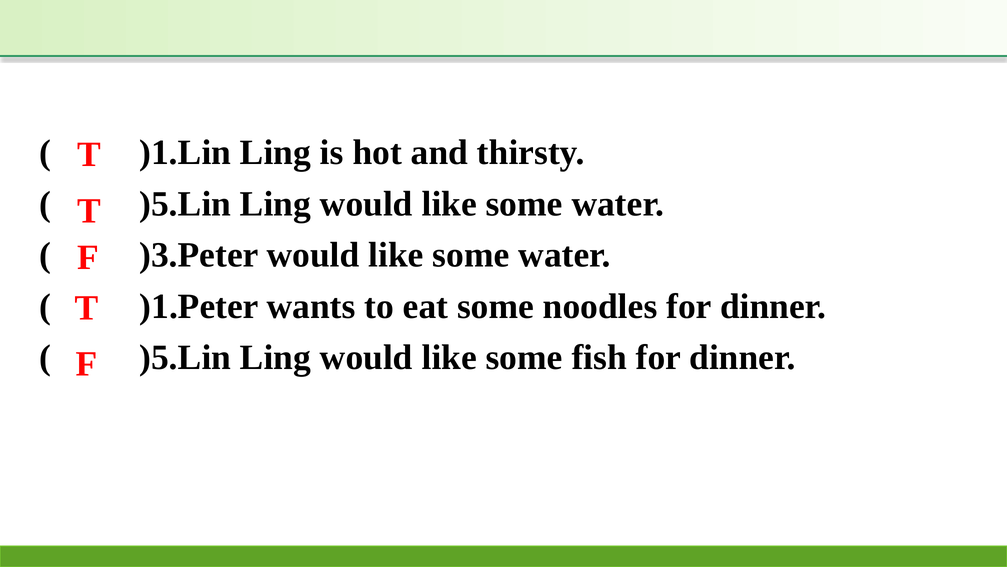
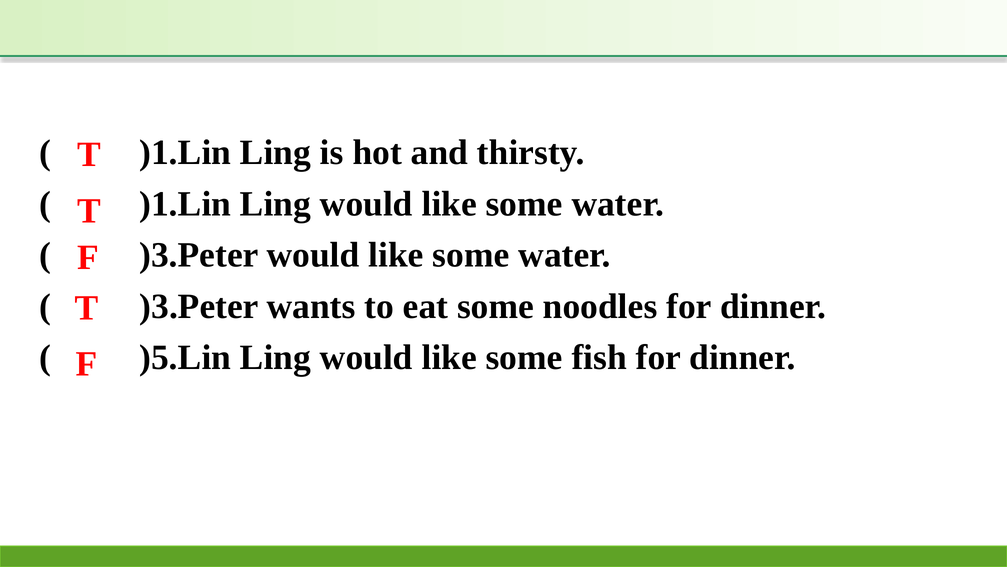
)5.Lin: )5.Lin -> )1.Lin (185, 204)
)1.Peter: )1.Peter -> )3.Peter (199, 306)
